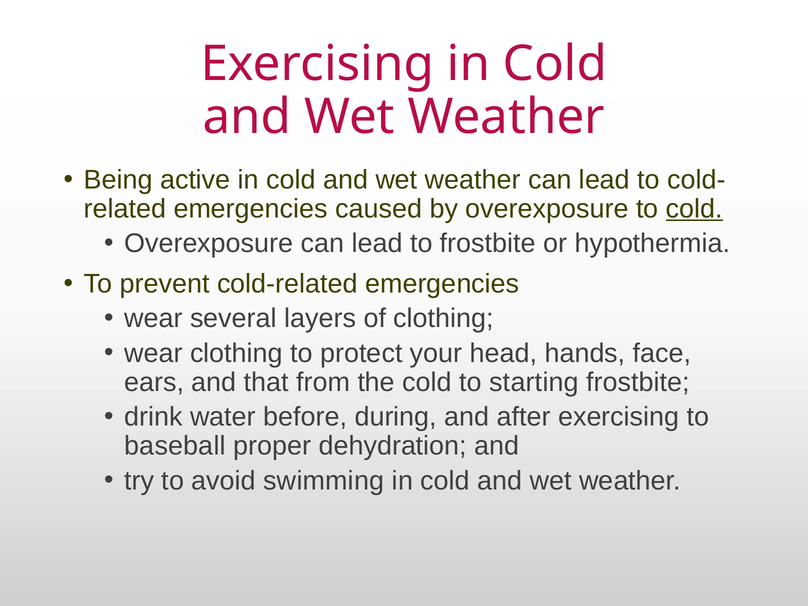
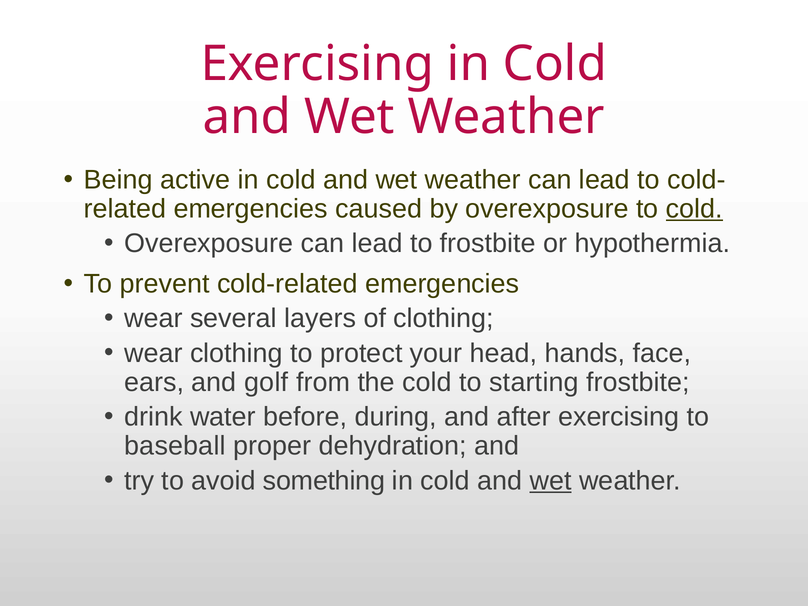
that: that -> golf (266, 382)
swimming: swimming -> something (324, 481)
wet underline: none -> present (551, 481)
